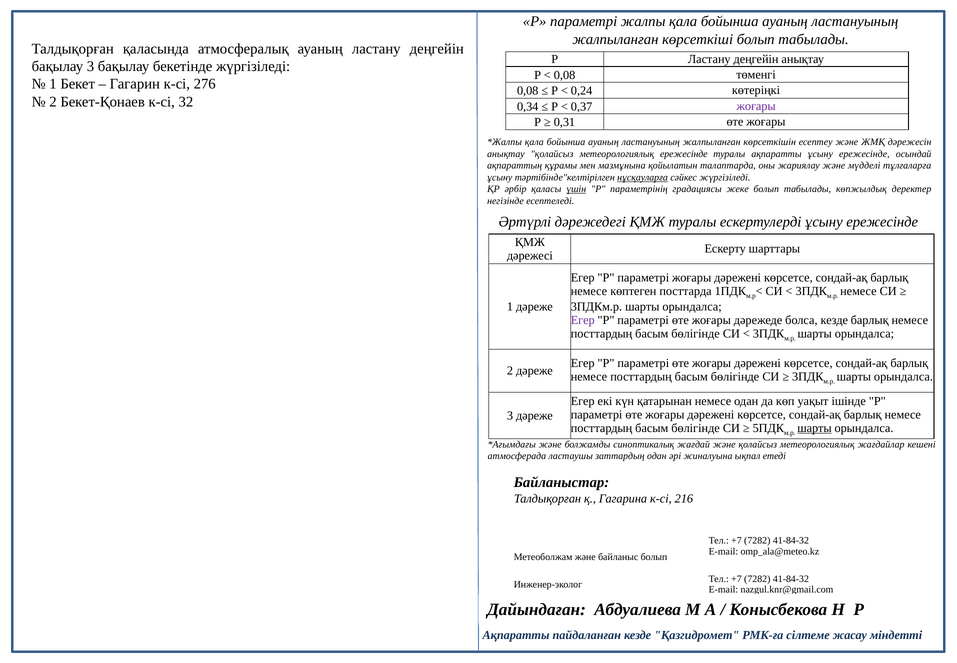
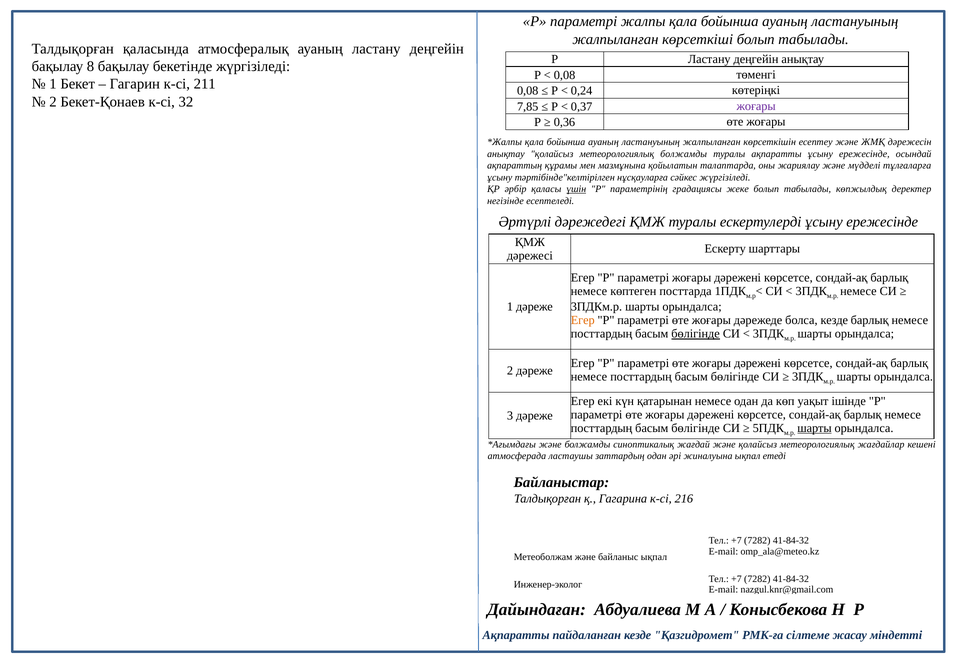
бақылау 3: 3 -> 8 (91, 66)
276: 276 -> 211 (205, 84)
0,34: 0,34 -> 7,85 (528, 106)
0,31: 0,31 -> 0,36 (564, 122)
метеорологиялық ережесінде: ережесінде -> болжамды (684, 154)
нұсқауларға underline: present -> none (643, 177)
Егер colour: purple -> orange (583, 320)
бөлігінде underline: none -> present (696, 333)
байланыс болып: болып -> ықпал (654, 556)
